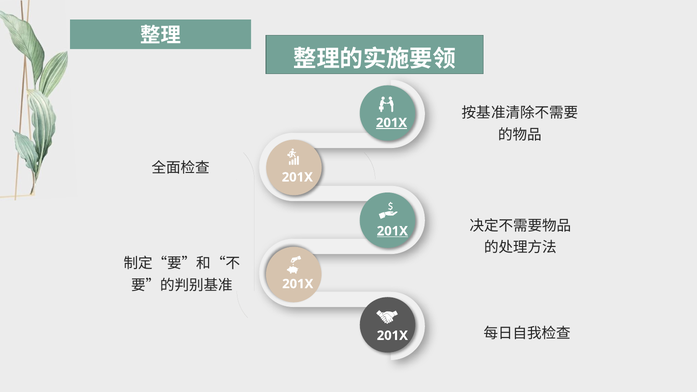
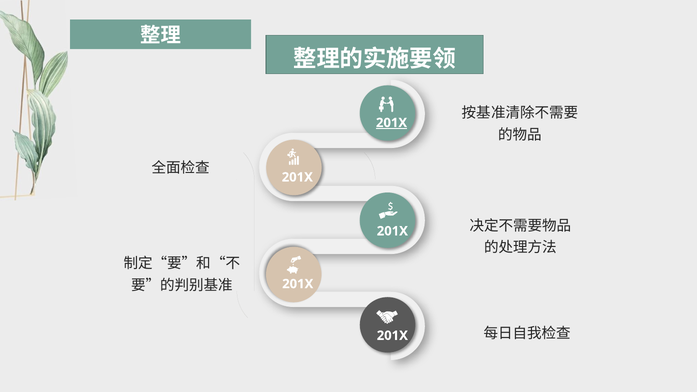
201X underline: present -> none (392, 231)
